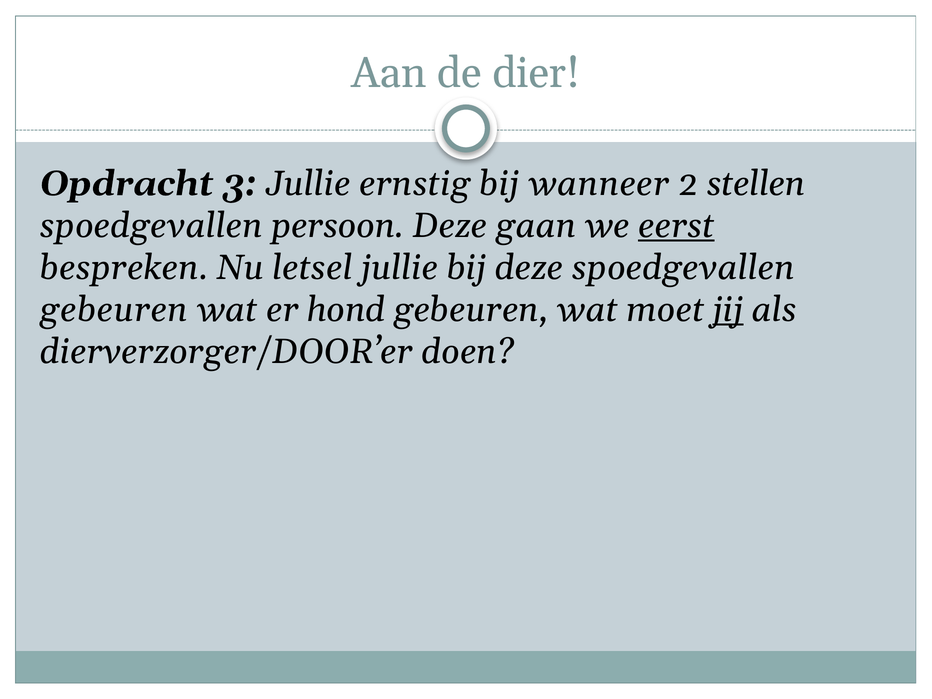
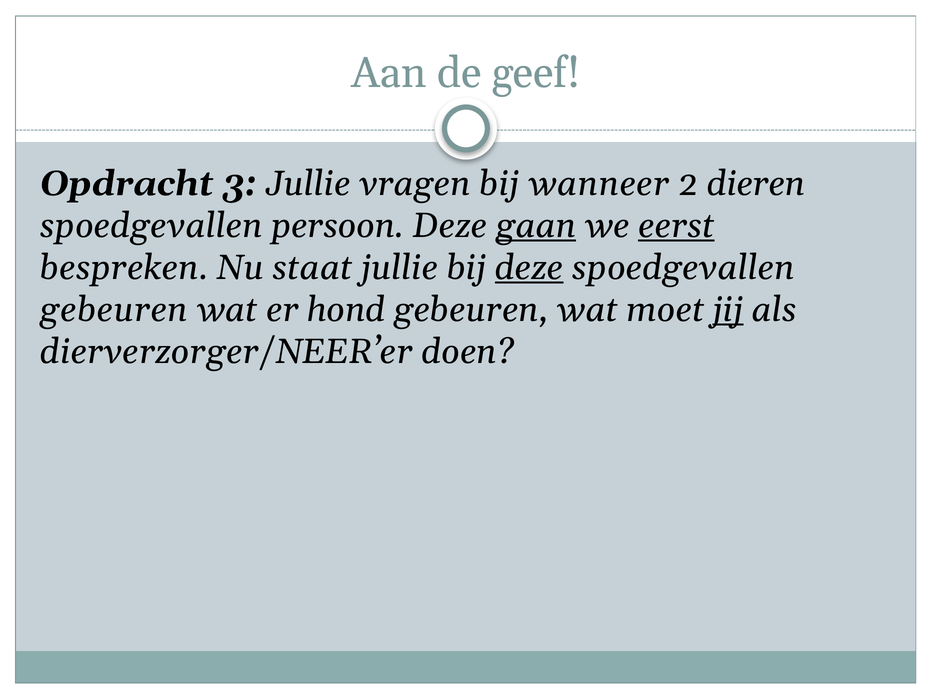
dier: dier -> geef (536, 73)
ernstig: ernstig -> vragen (415, 184)
stellen: stellen -> dieren (756, 184)
gaan underline: none -> present (536, 226)
letsel: letsel -> staat (312, 268)
deze underline: none -> present (529, 268)
dierverzorger/DOOR’er: dierverzorger/DOOR’er -> dierverzorger/NEER’er (226, 352)
